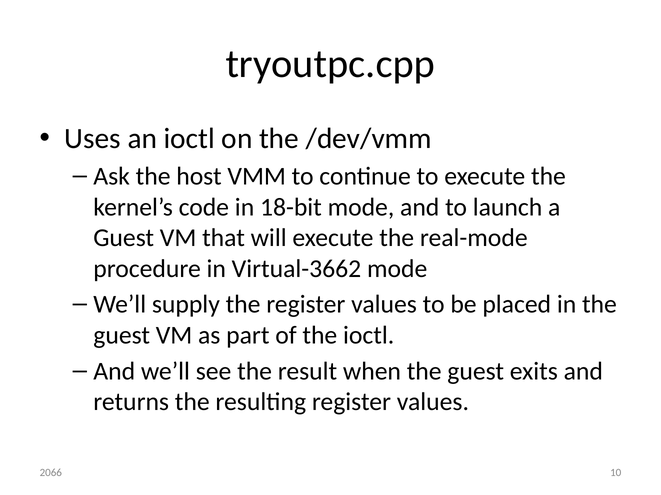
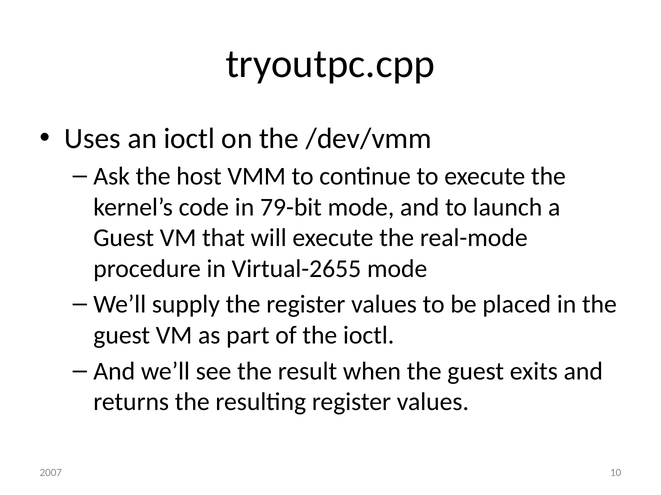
18-bit: 18-bit -> 79-bit (291, 207)
Virtual-3662: Virtual-3662 -> Virtual-2655 (296, 269)
2066: 2066 -> 2007 (51, 473)
